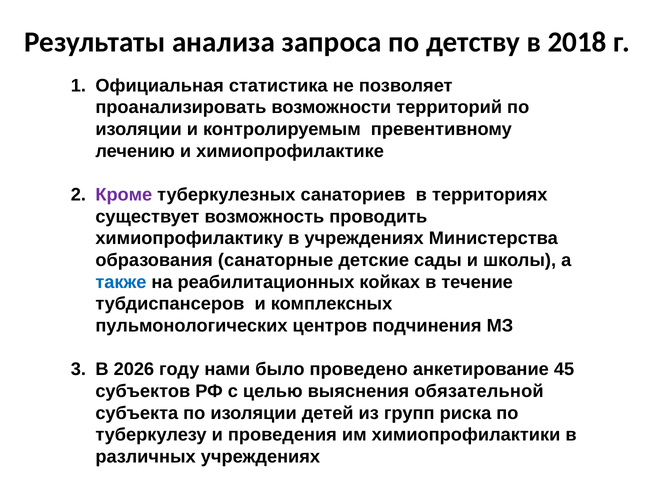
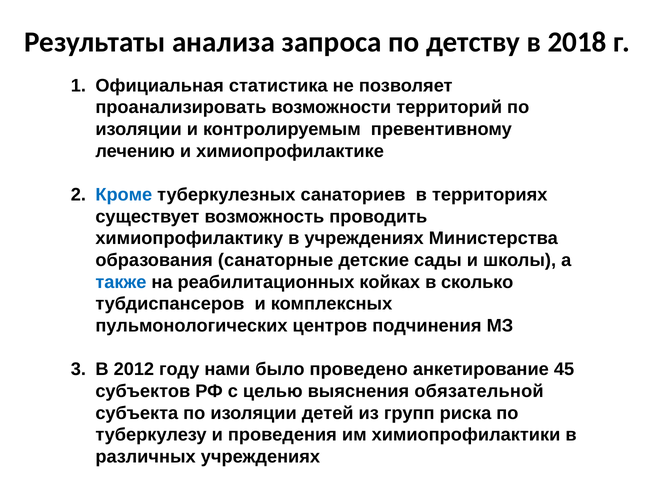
Кроме colour: purple -> blue (124, 195)
течение: течение -> сколько (477, 282)
2026: 2026 -> 2012 (134, 370)
